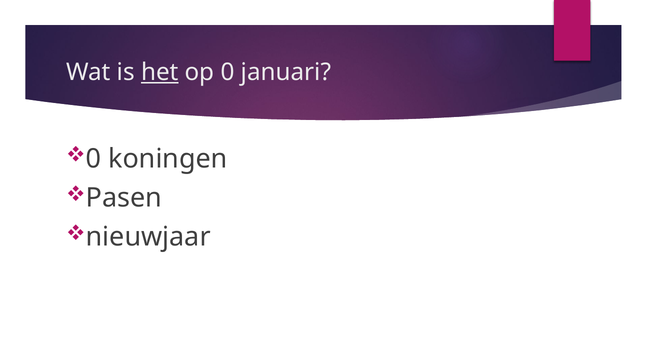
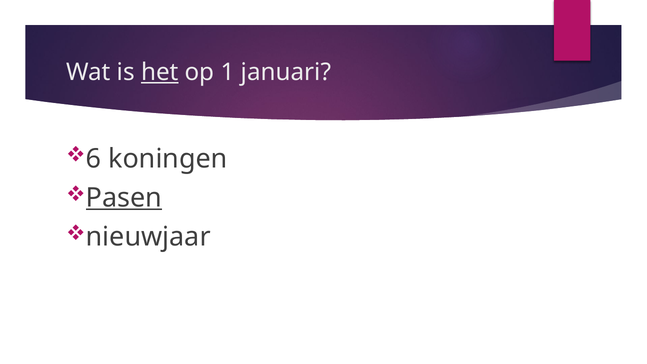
op 0: 0 -> 1 (228, 72)
0: 0 -> 6 (94, 159)
Pasen underline: none -> present (124, 198)
